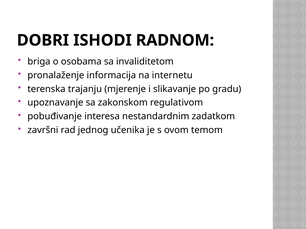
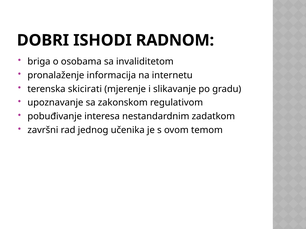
trajanju: trajanju -> skicirati (85, 89)
